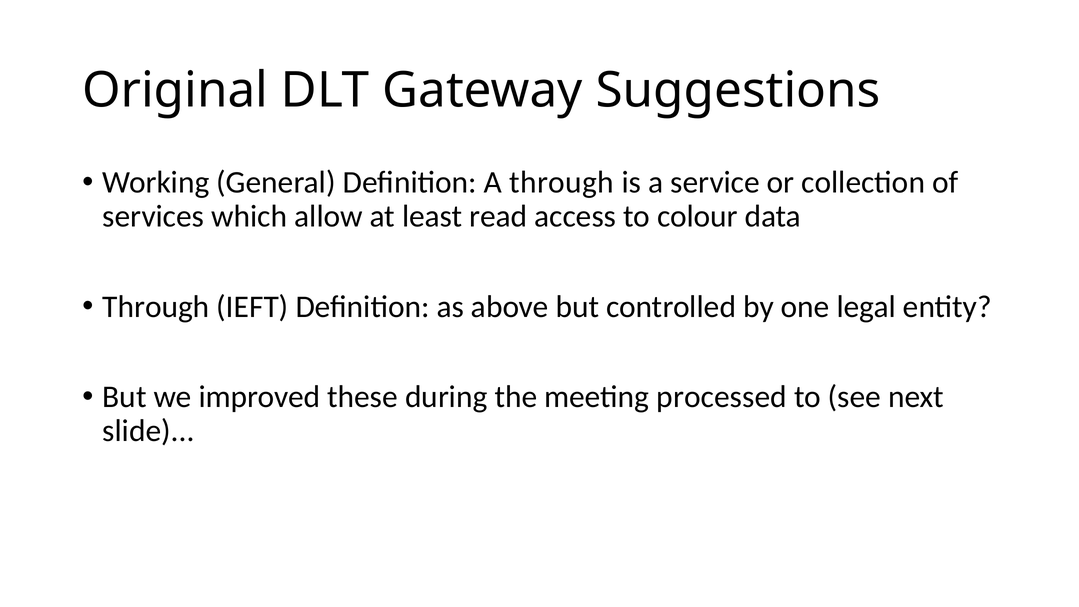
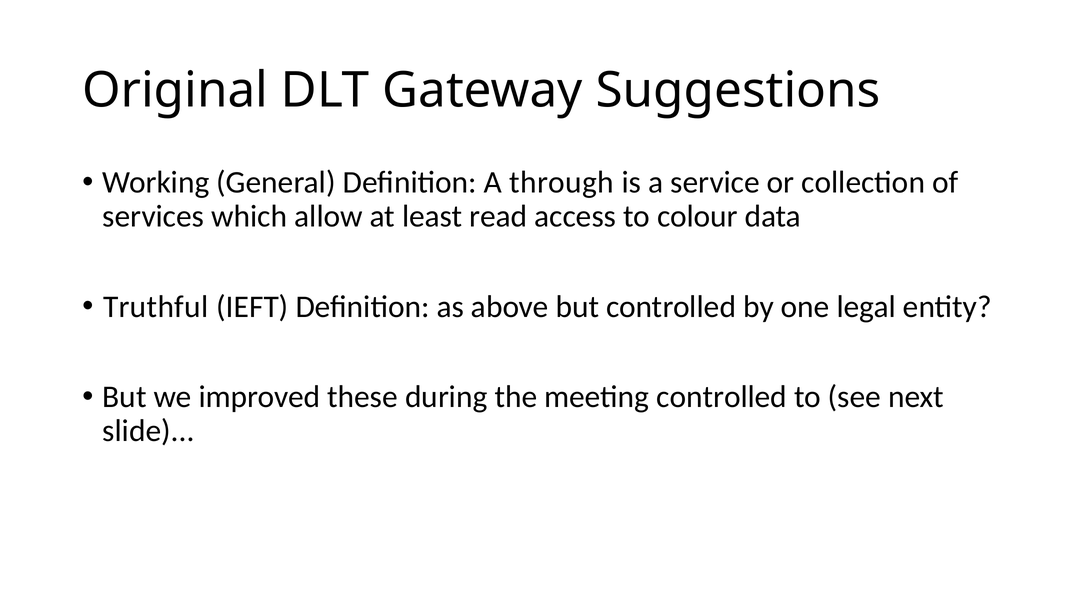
Through: Through -> Truthful (156, 307)
meeting processed: processed -> controlled (722, 397)
